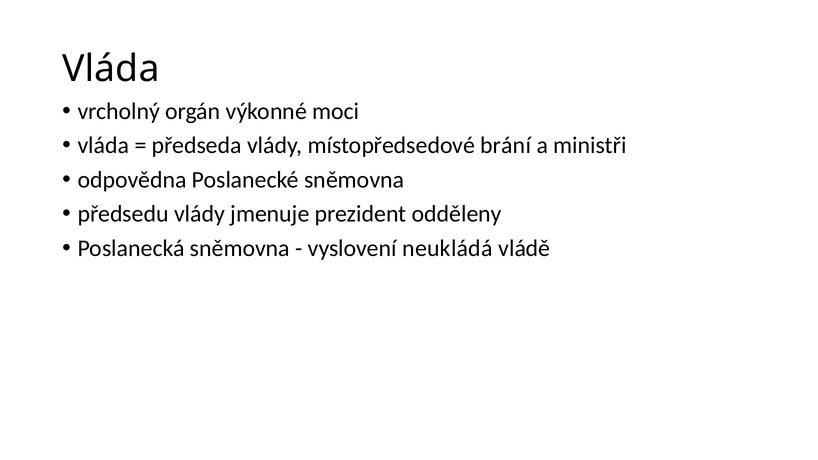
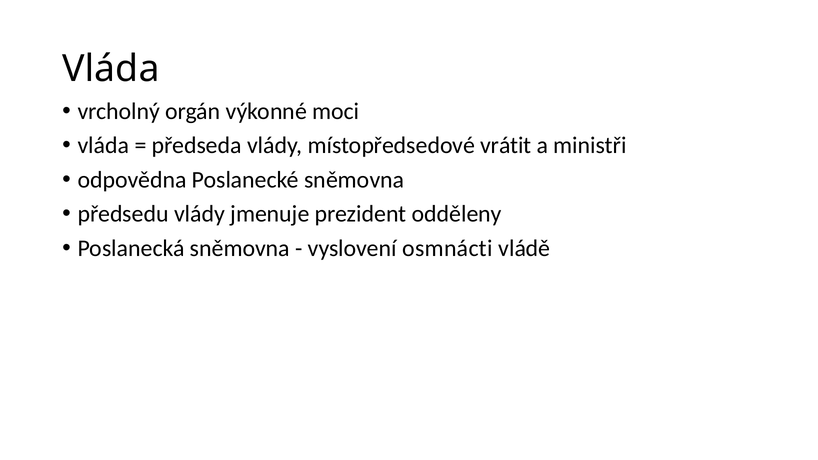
brání: brání -> vrátit (506, 146)
neukládá: neukládá -> osmnácti (447, 248)
